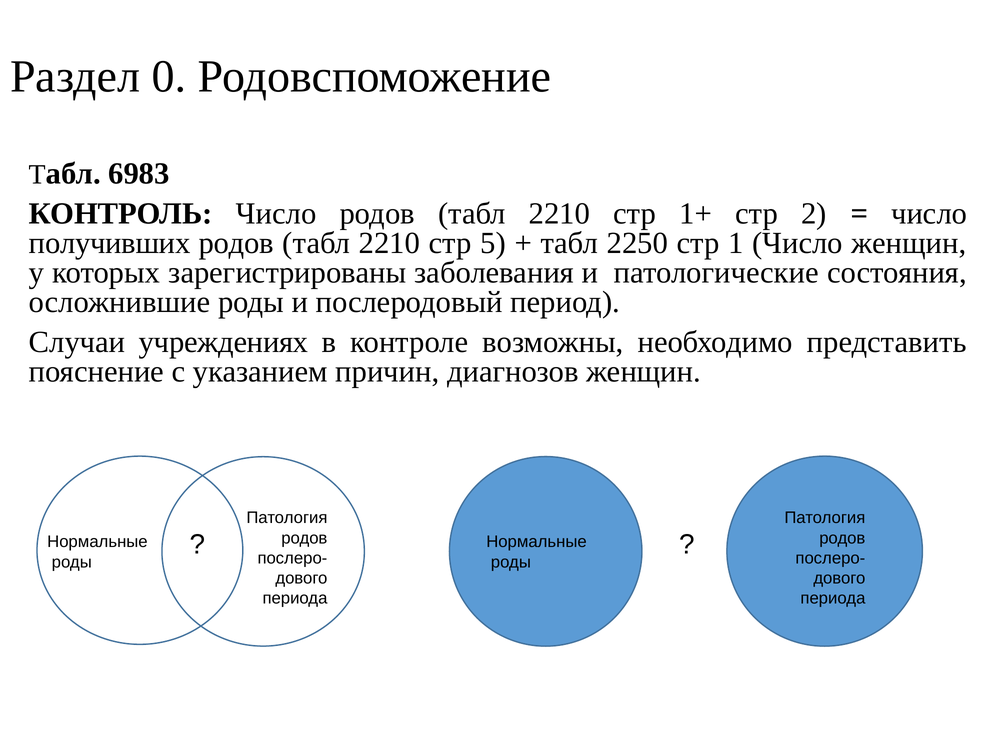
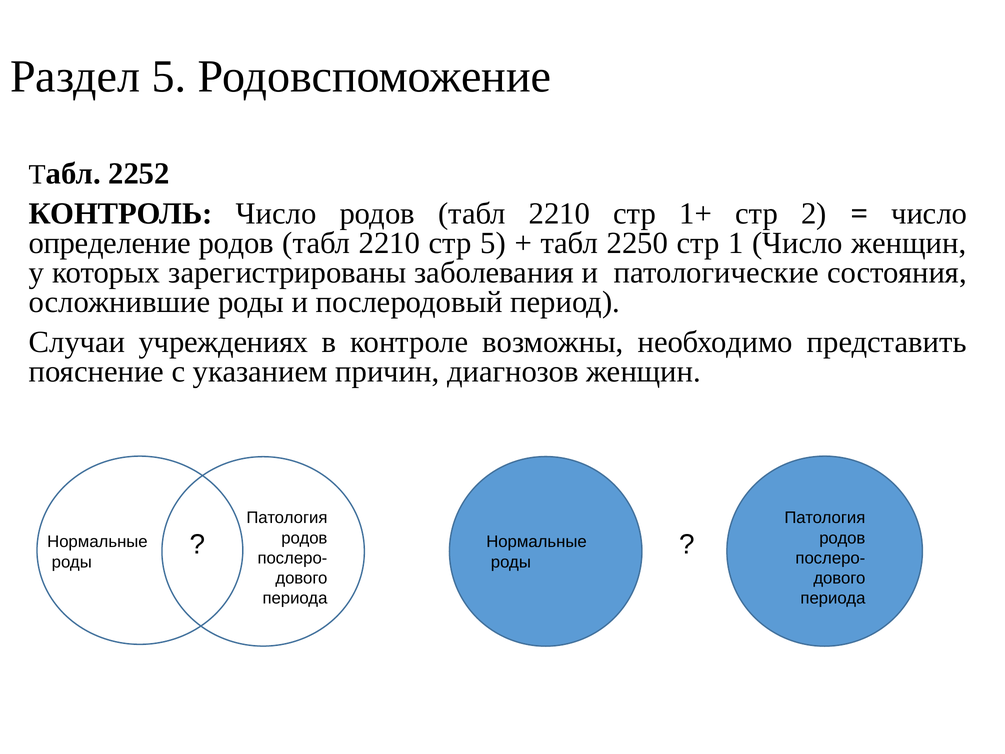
Раздел 0: 0 -> 5 (169, 76)
6983: 6983 -> 2252 (139, 174)
получивших: получивших -> определение (110, 243)
